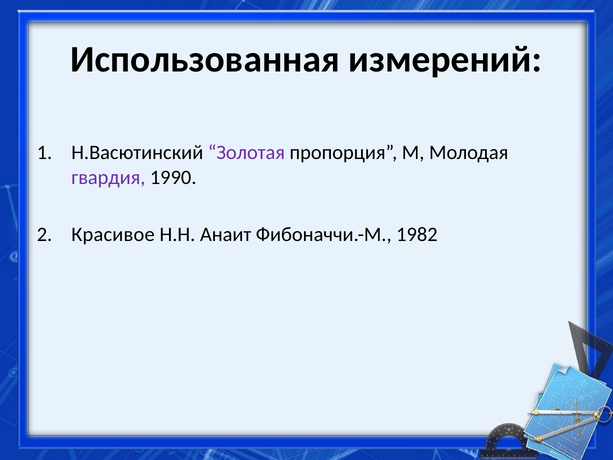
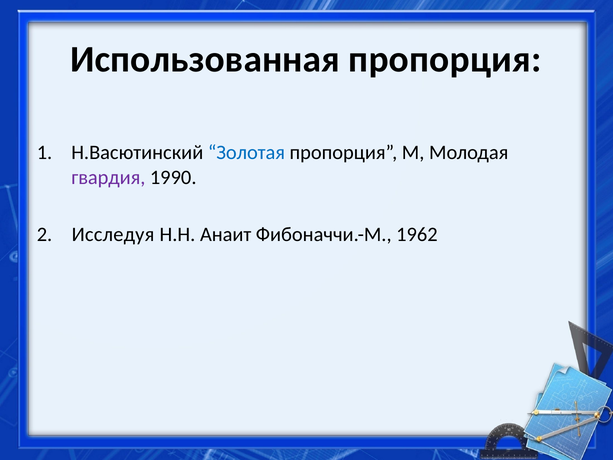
Использованная измерений: измерений -> пропорция (445, 59)
Золотая colour: purple -> blue (246, 153)
Красивое: Красивое -> Исследуя (113, 234)
1982: 1982 -> 1962 (417, 234)
